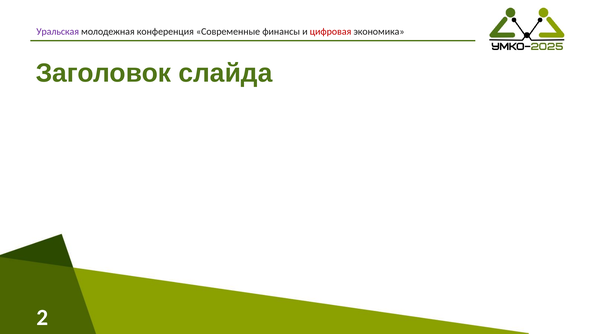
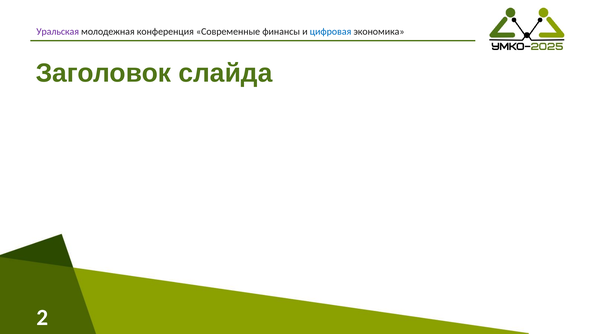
цифровая colour: red -> blue (331, 32)
